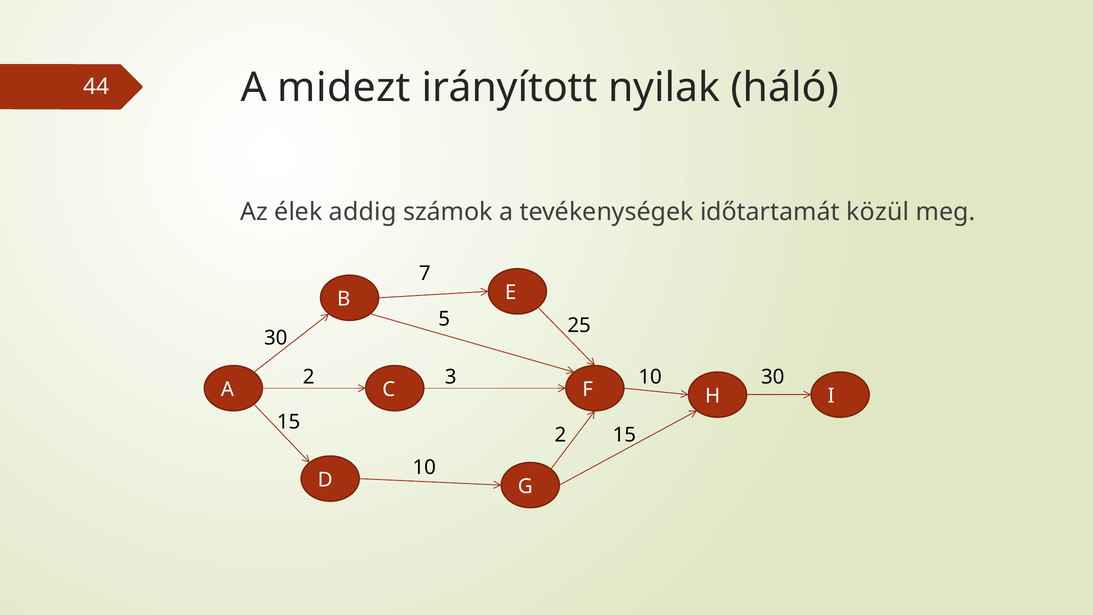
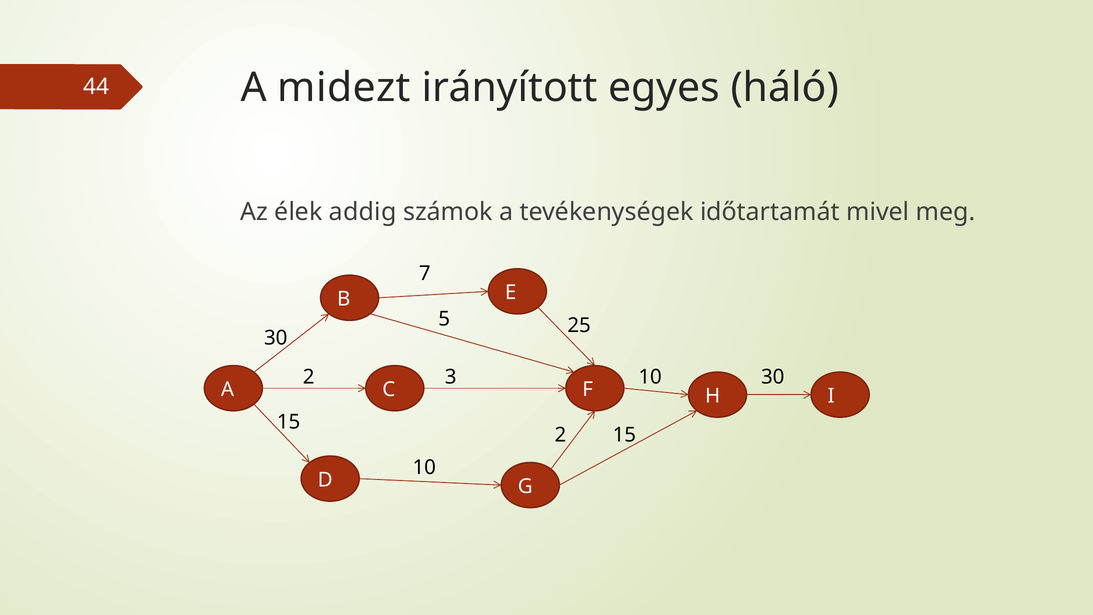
nyilak: nyilak -> egyes (664, 88)
közül: közül -> mivel (878, 212)
